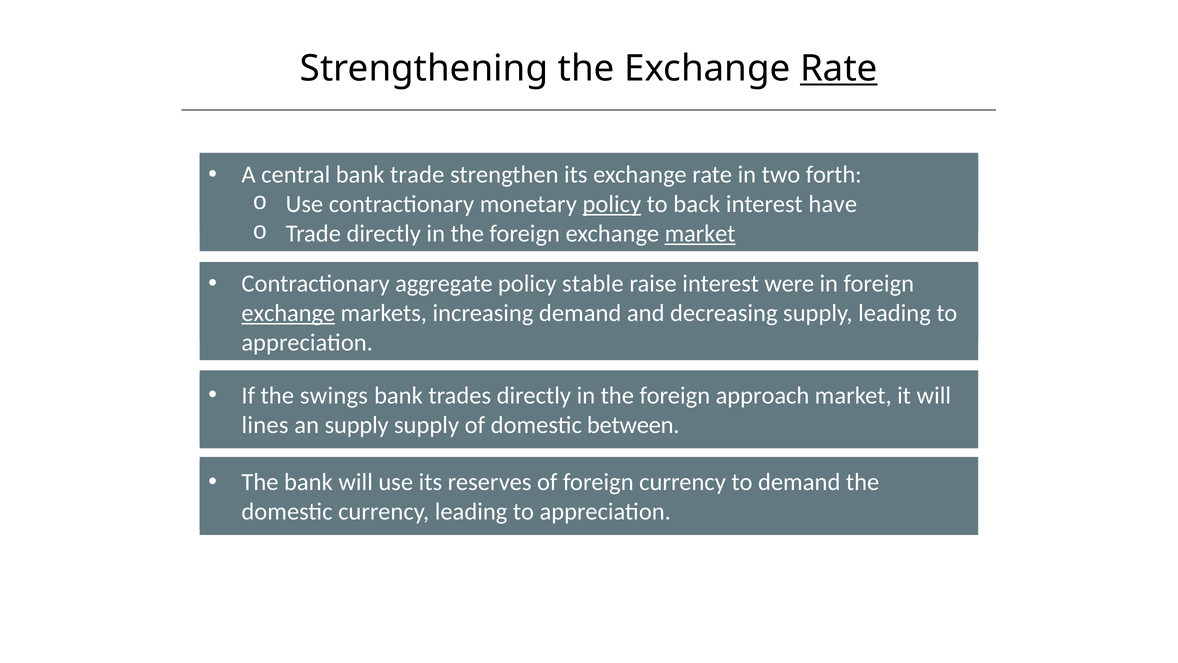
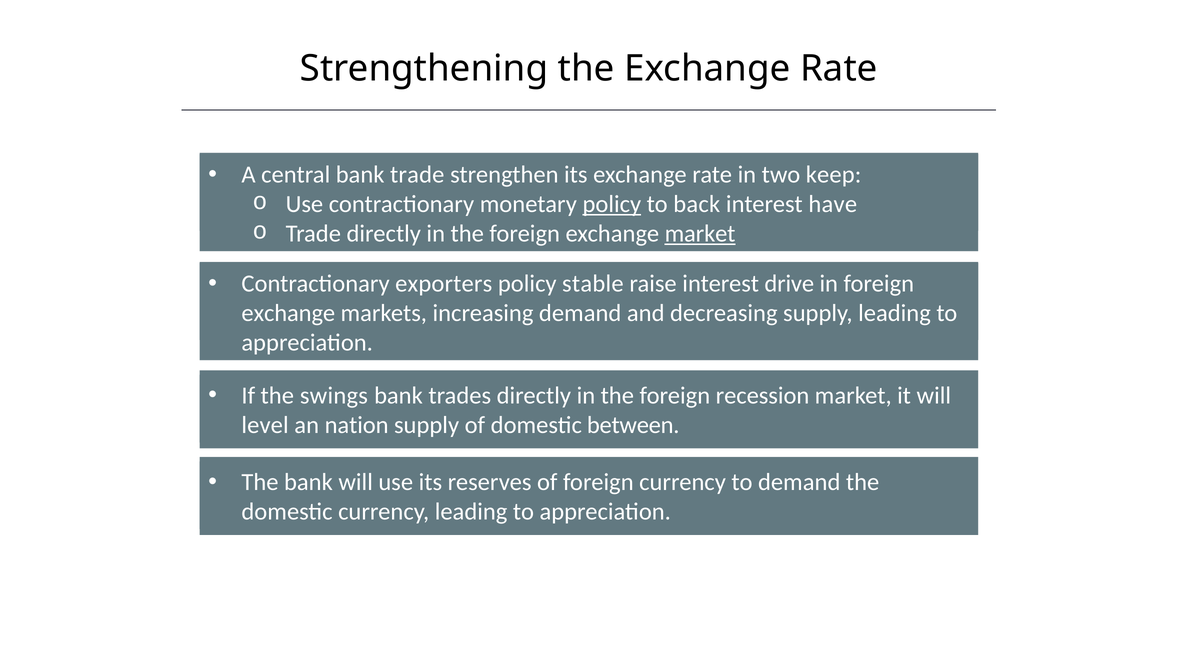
Rate underline: present -> none (839, 69)
forth: forth -> keep (834, 175)
aggregate: aggregate -> exporters (444, 284)
were: were -> drive (789, 284)
exchange underline: present -> none (288, 313)
approach: approach -> recession (762, 395)
lines: lines -> level (265, 425)
an supply: supply -> nation (357, 425)
